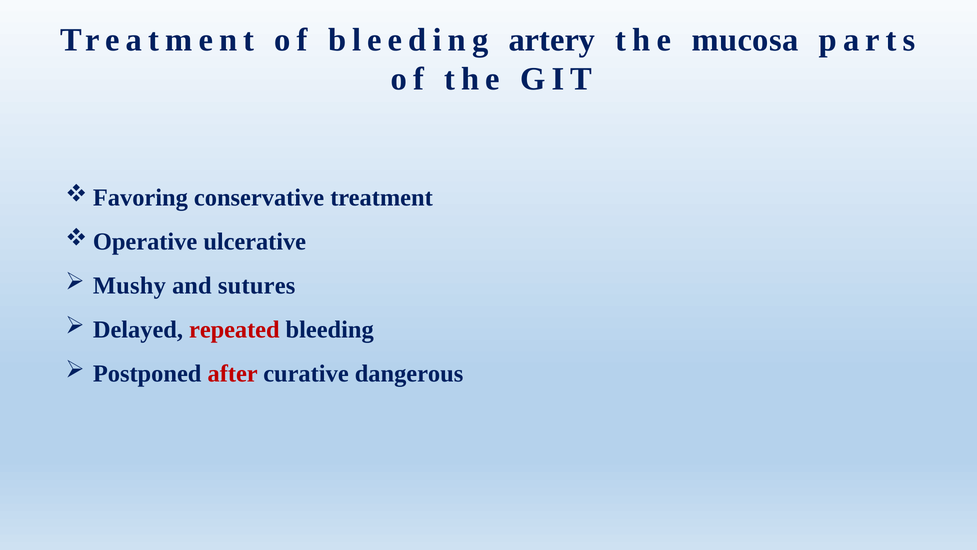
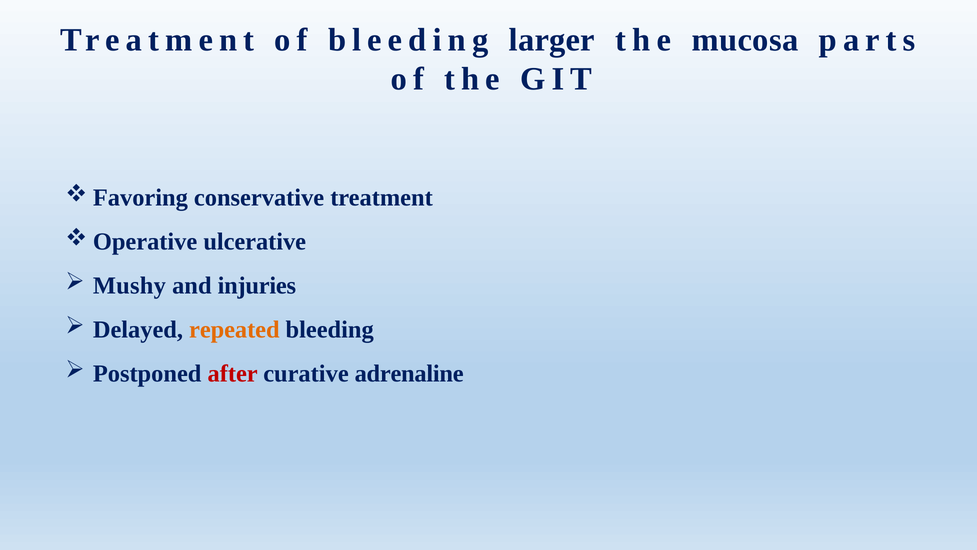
artery: artery -> larger (552, 40)
sutures: sutures -> injuries (257, 285)
repeated colour: red -> orange (234, 329)
dangerous: dangerous -> adrenaline (409, 373)
